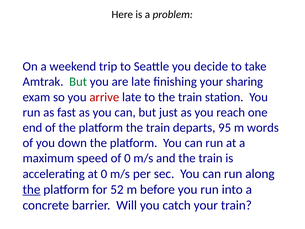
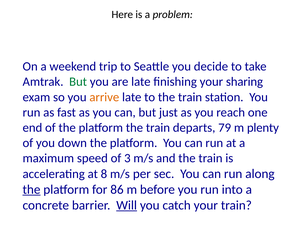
arrive colour: red -> orange (104, 97)
95: 95 -> 79 (225, 127)
words: words -> plenty (263, 127)
of 0: 0 -> 3 (127, 158)
at 0: 0 -> 8 (104, 174)
52: 52 -> 86 (117, 189)
Will underline: none -> present (127, 205)
